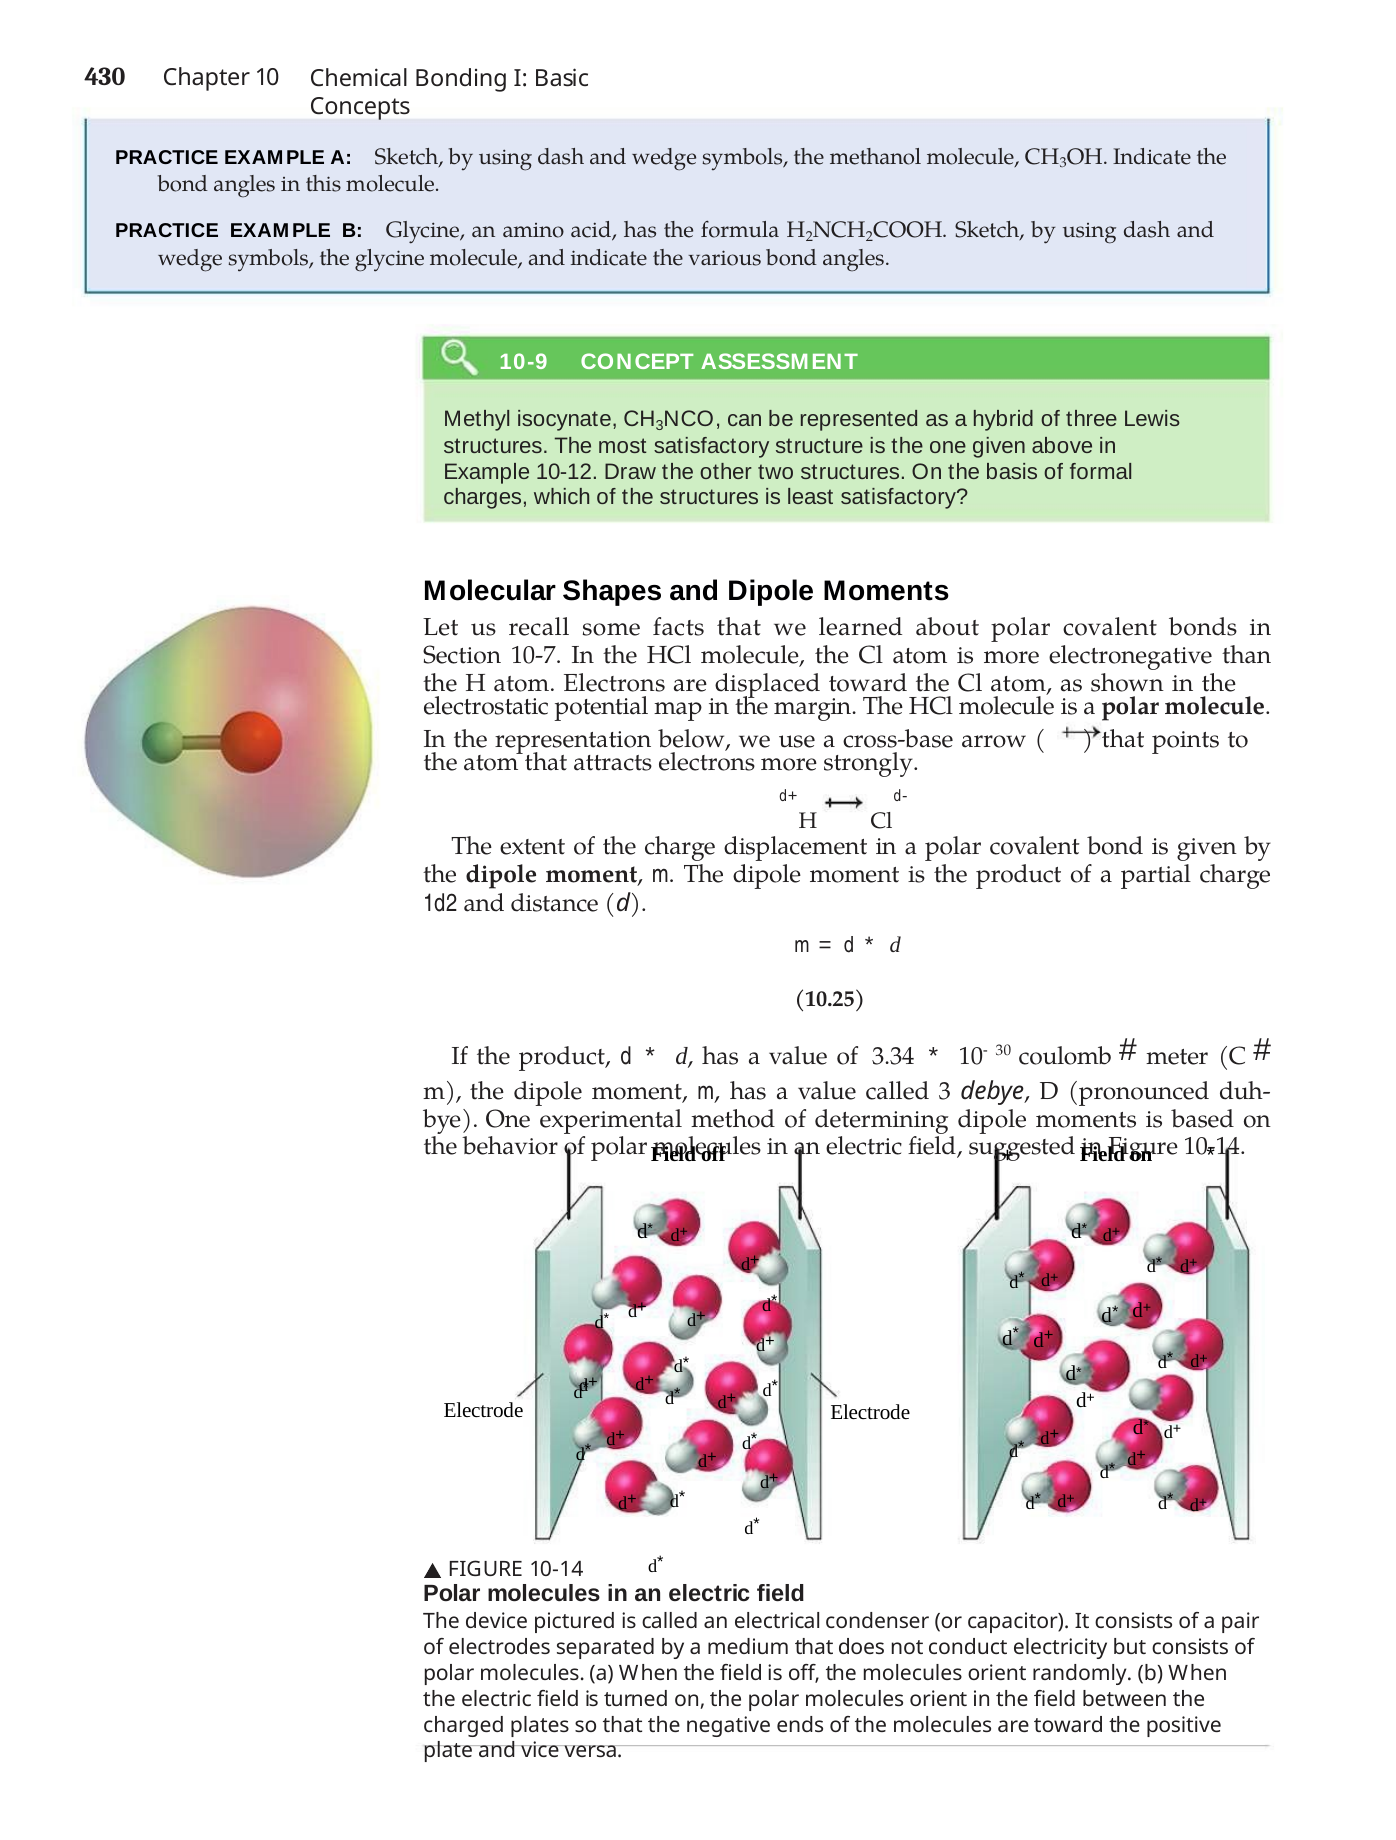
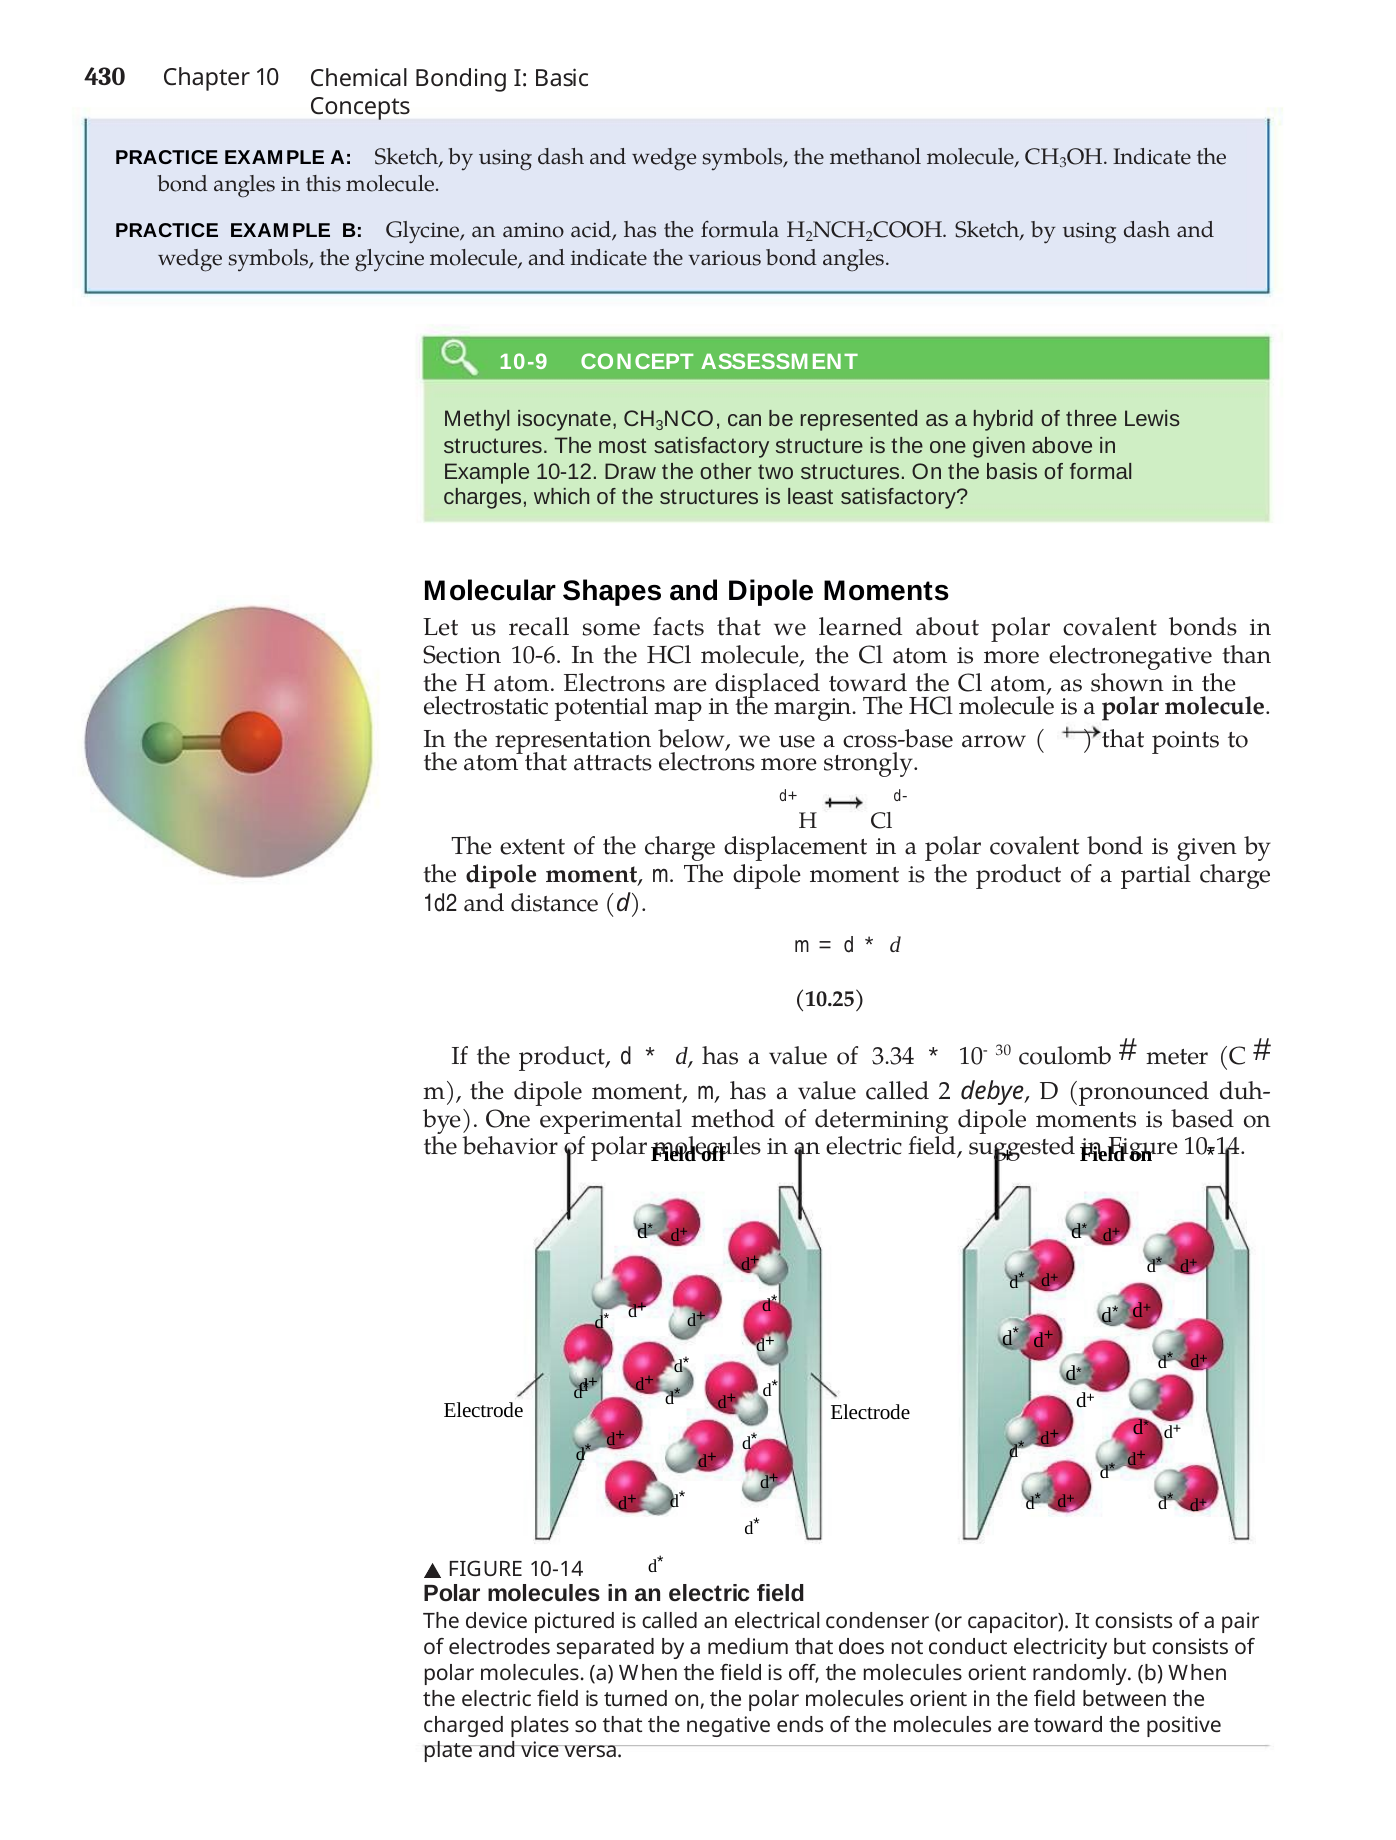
10-7: 10-7 -> 10-6 (536, 655)
called 3: 3 -> 2 (945, 1091)
